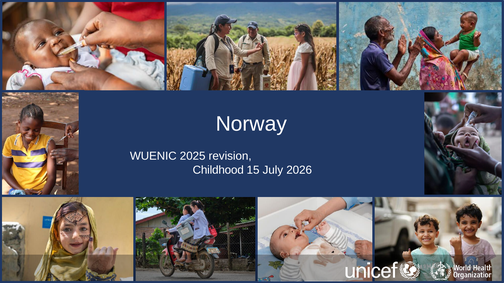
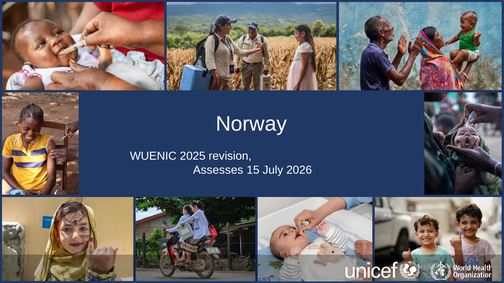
Childhood: Childhood -> Assesses (218, 170)
